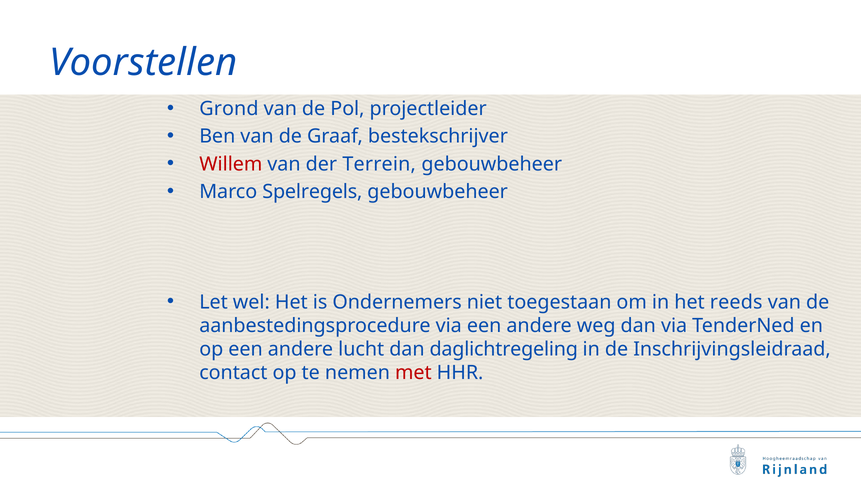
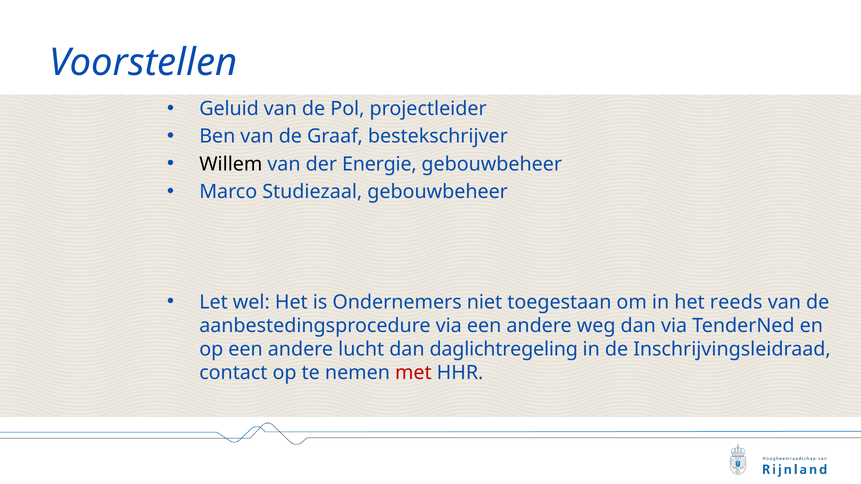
Grond: Grond -> Geluid (229, 109)
Willem colour: red -> black (231, 164)
Terrein: Terrein -> Energie (379, 164)
Spelregels: Spelregels -> Studiezaal (312, 192)
